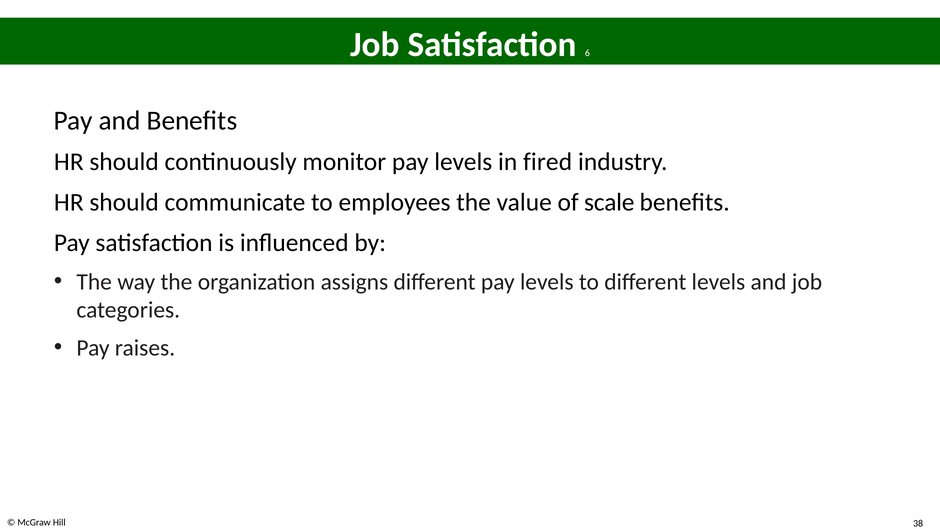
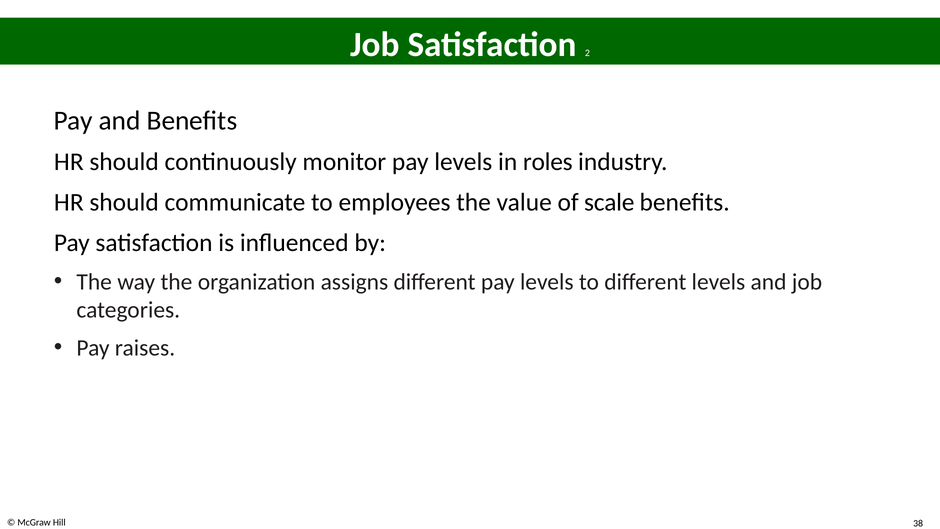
6: 6 -> 2 (587, 53)
fired: fired -> roles (548, 162)
